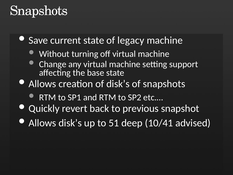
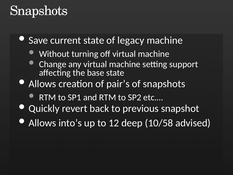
of disk’s: disk’s -> pair’s (118, 84)
disk’s: disk’s -> into’s (70, 123)
51: 51 -> 12 (114, 123)
10/41: 10/41 -> 10/58 (159, 123)
